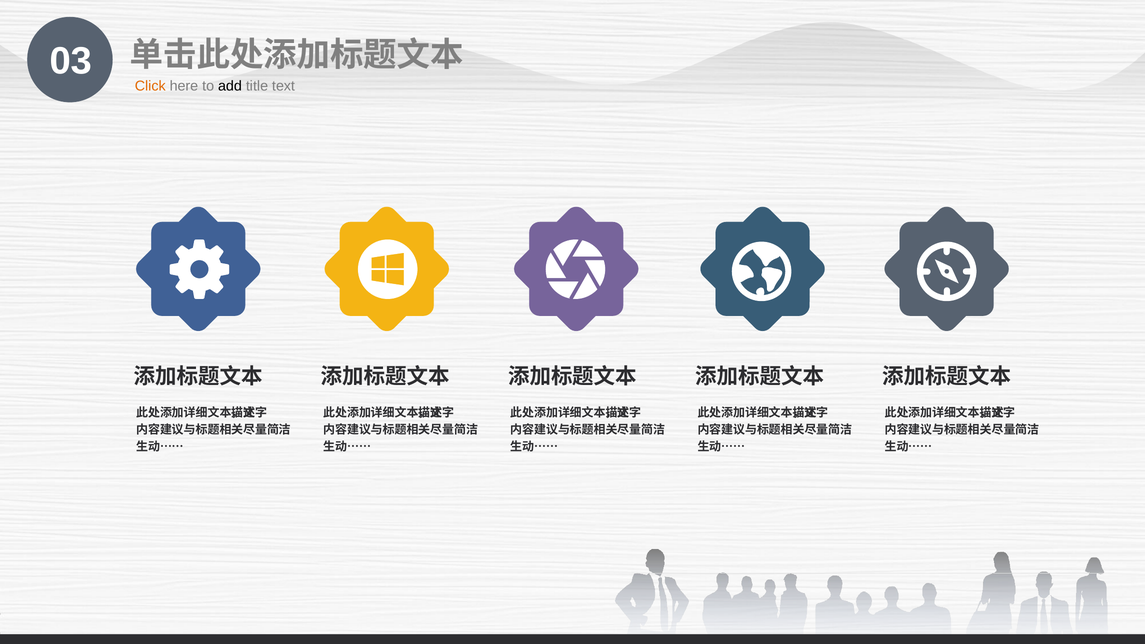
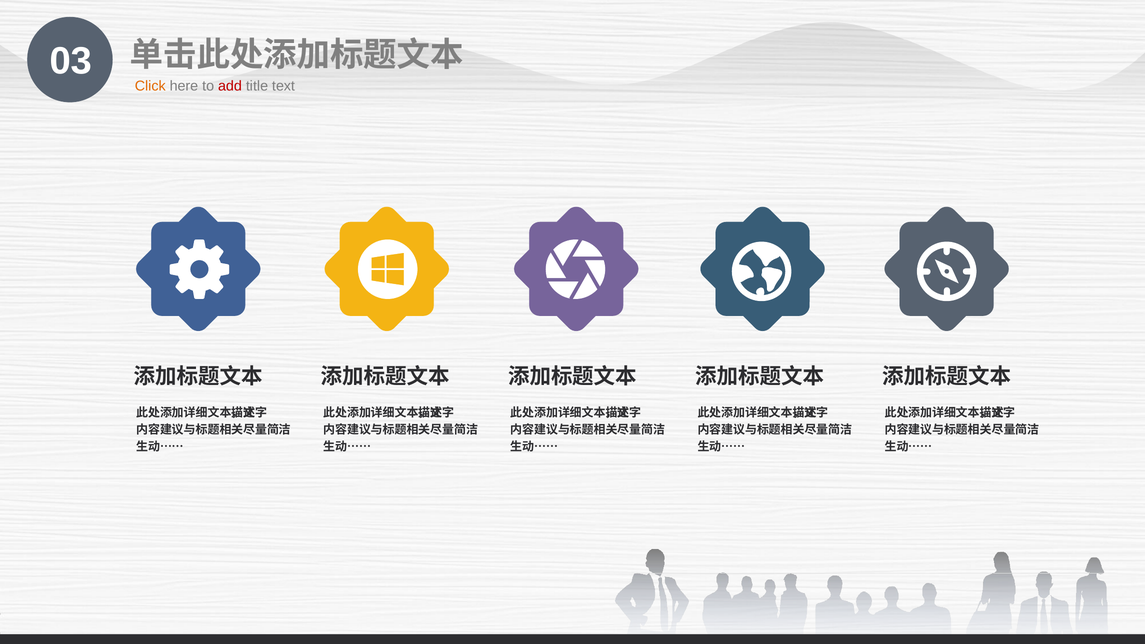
add colour: black -> red (230, 86)
